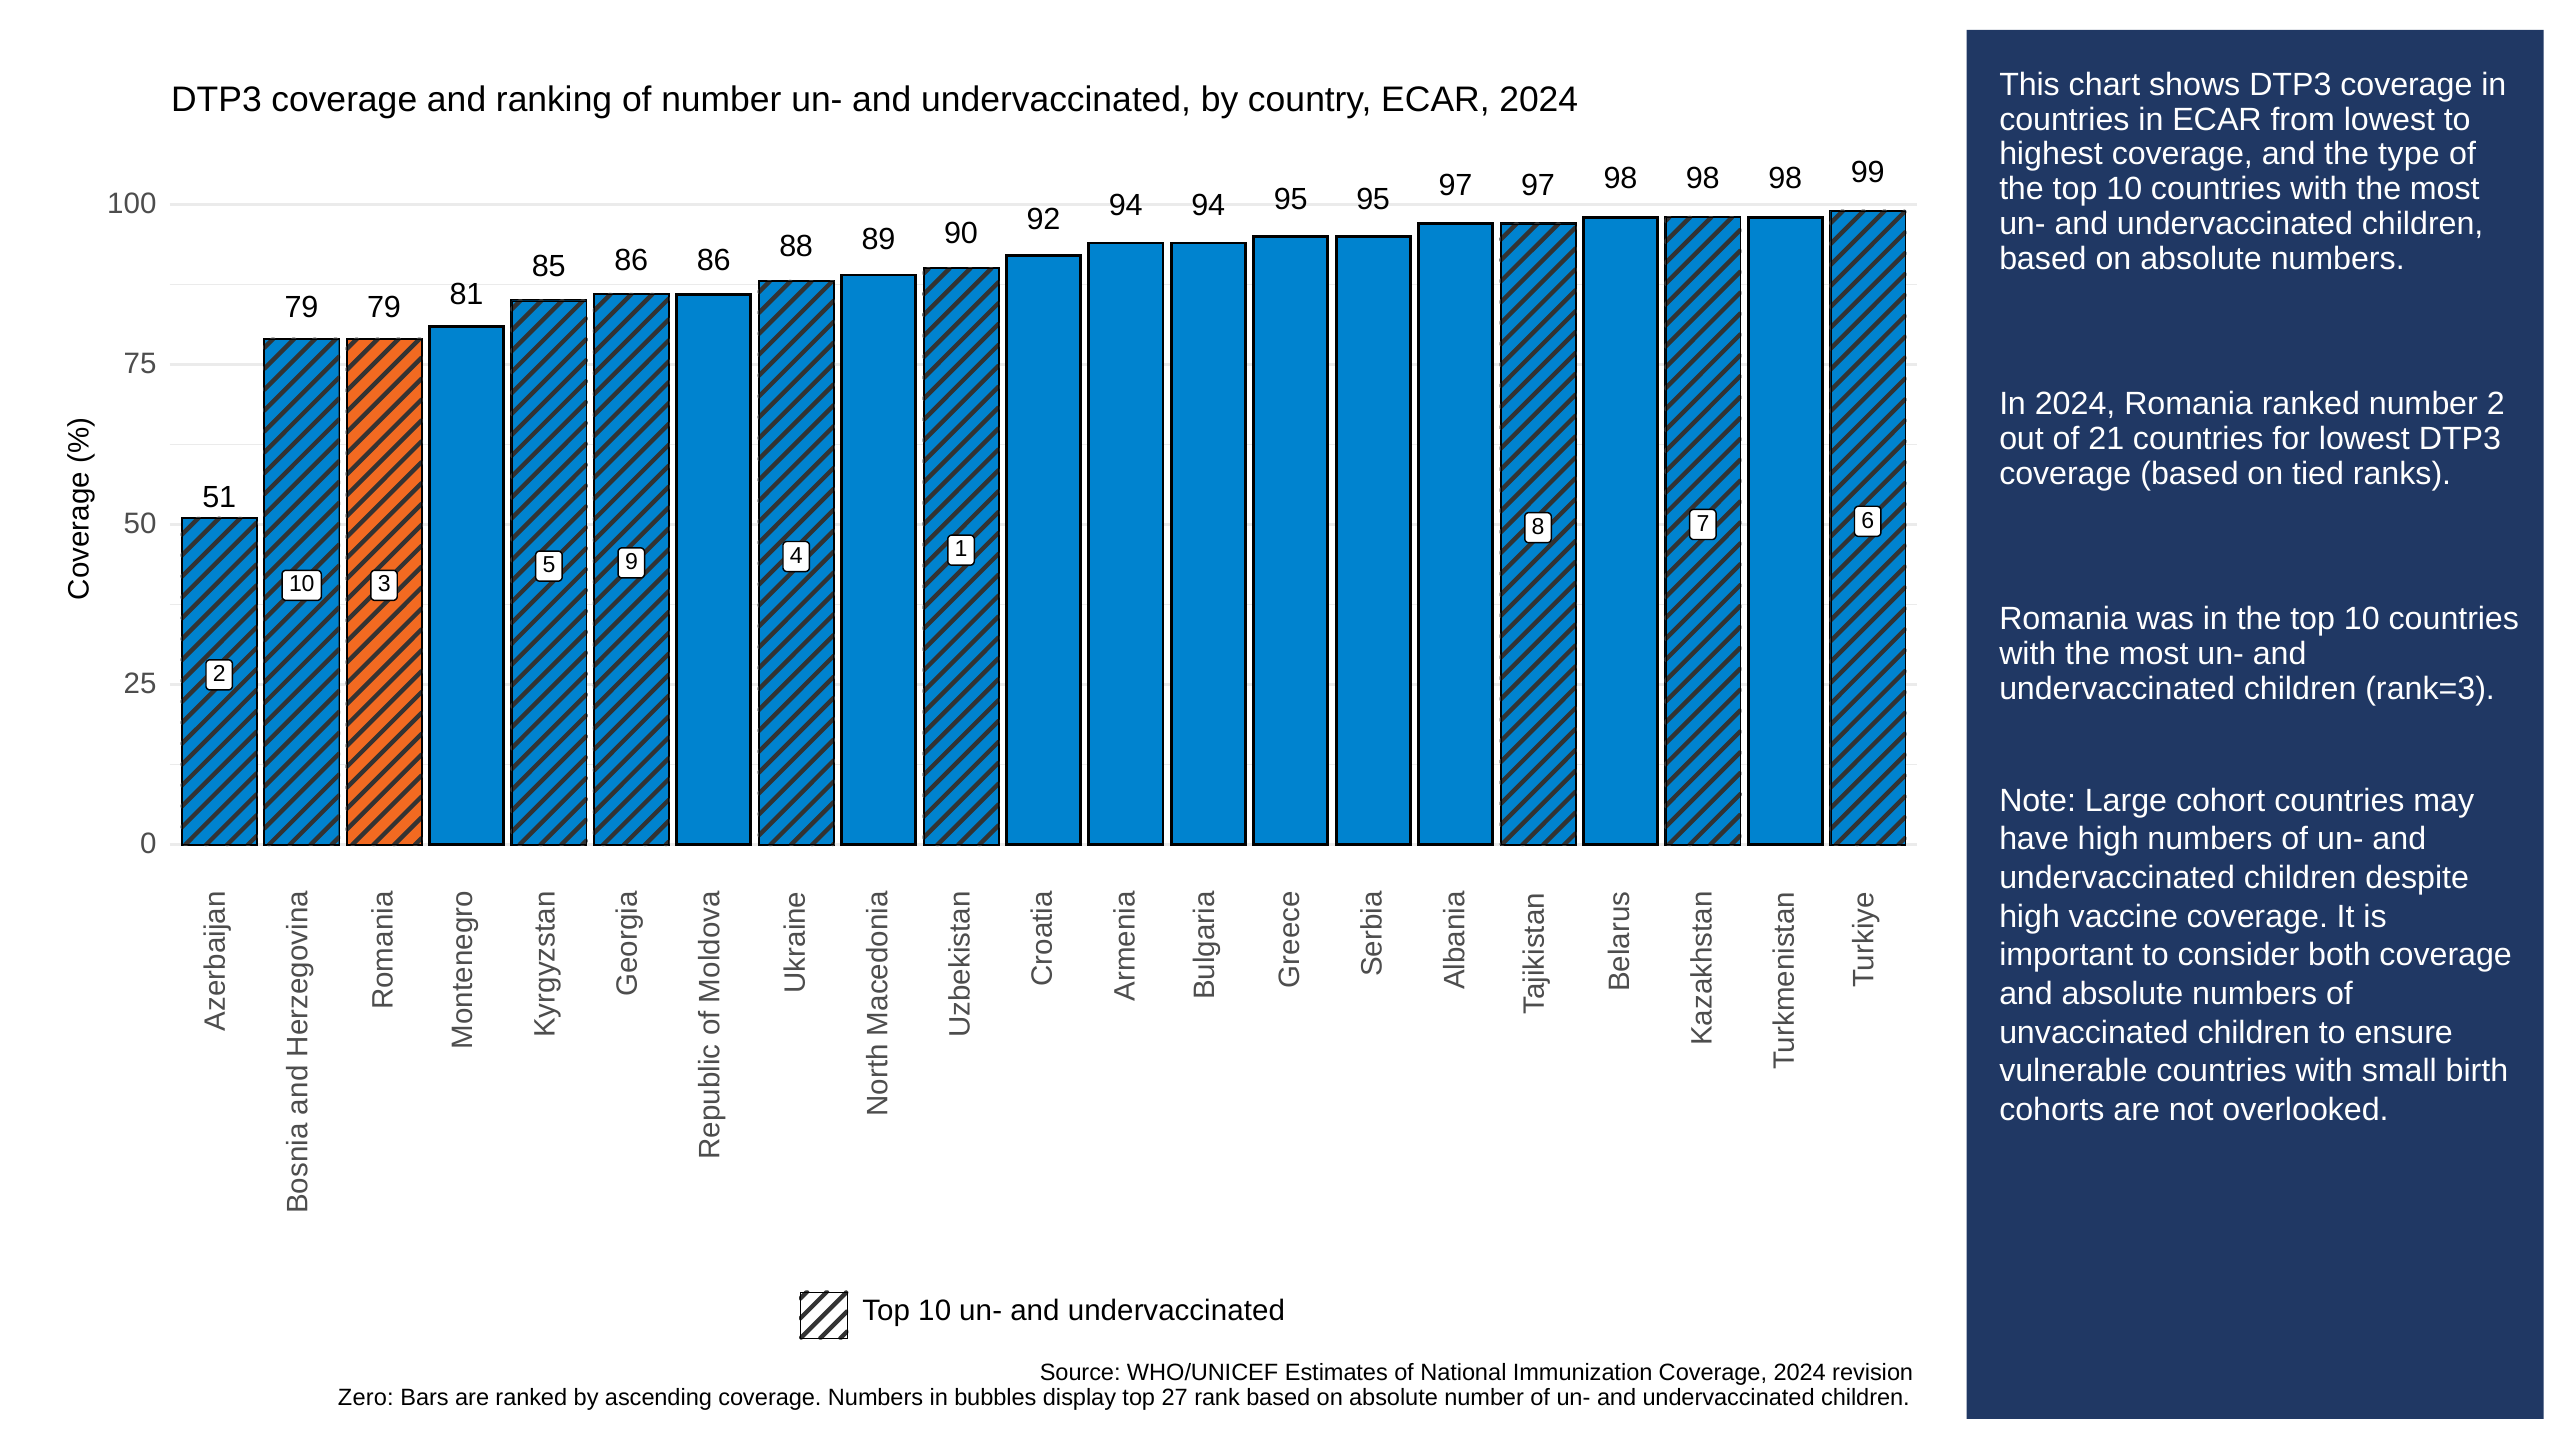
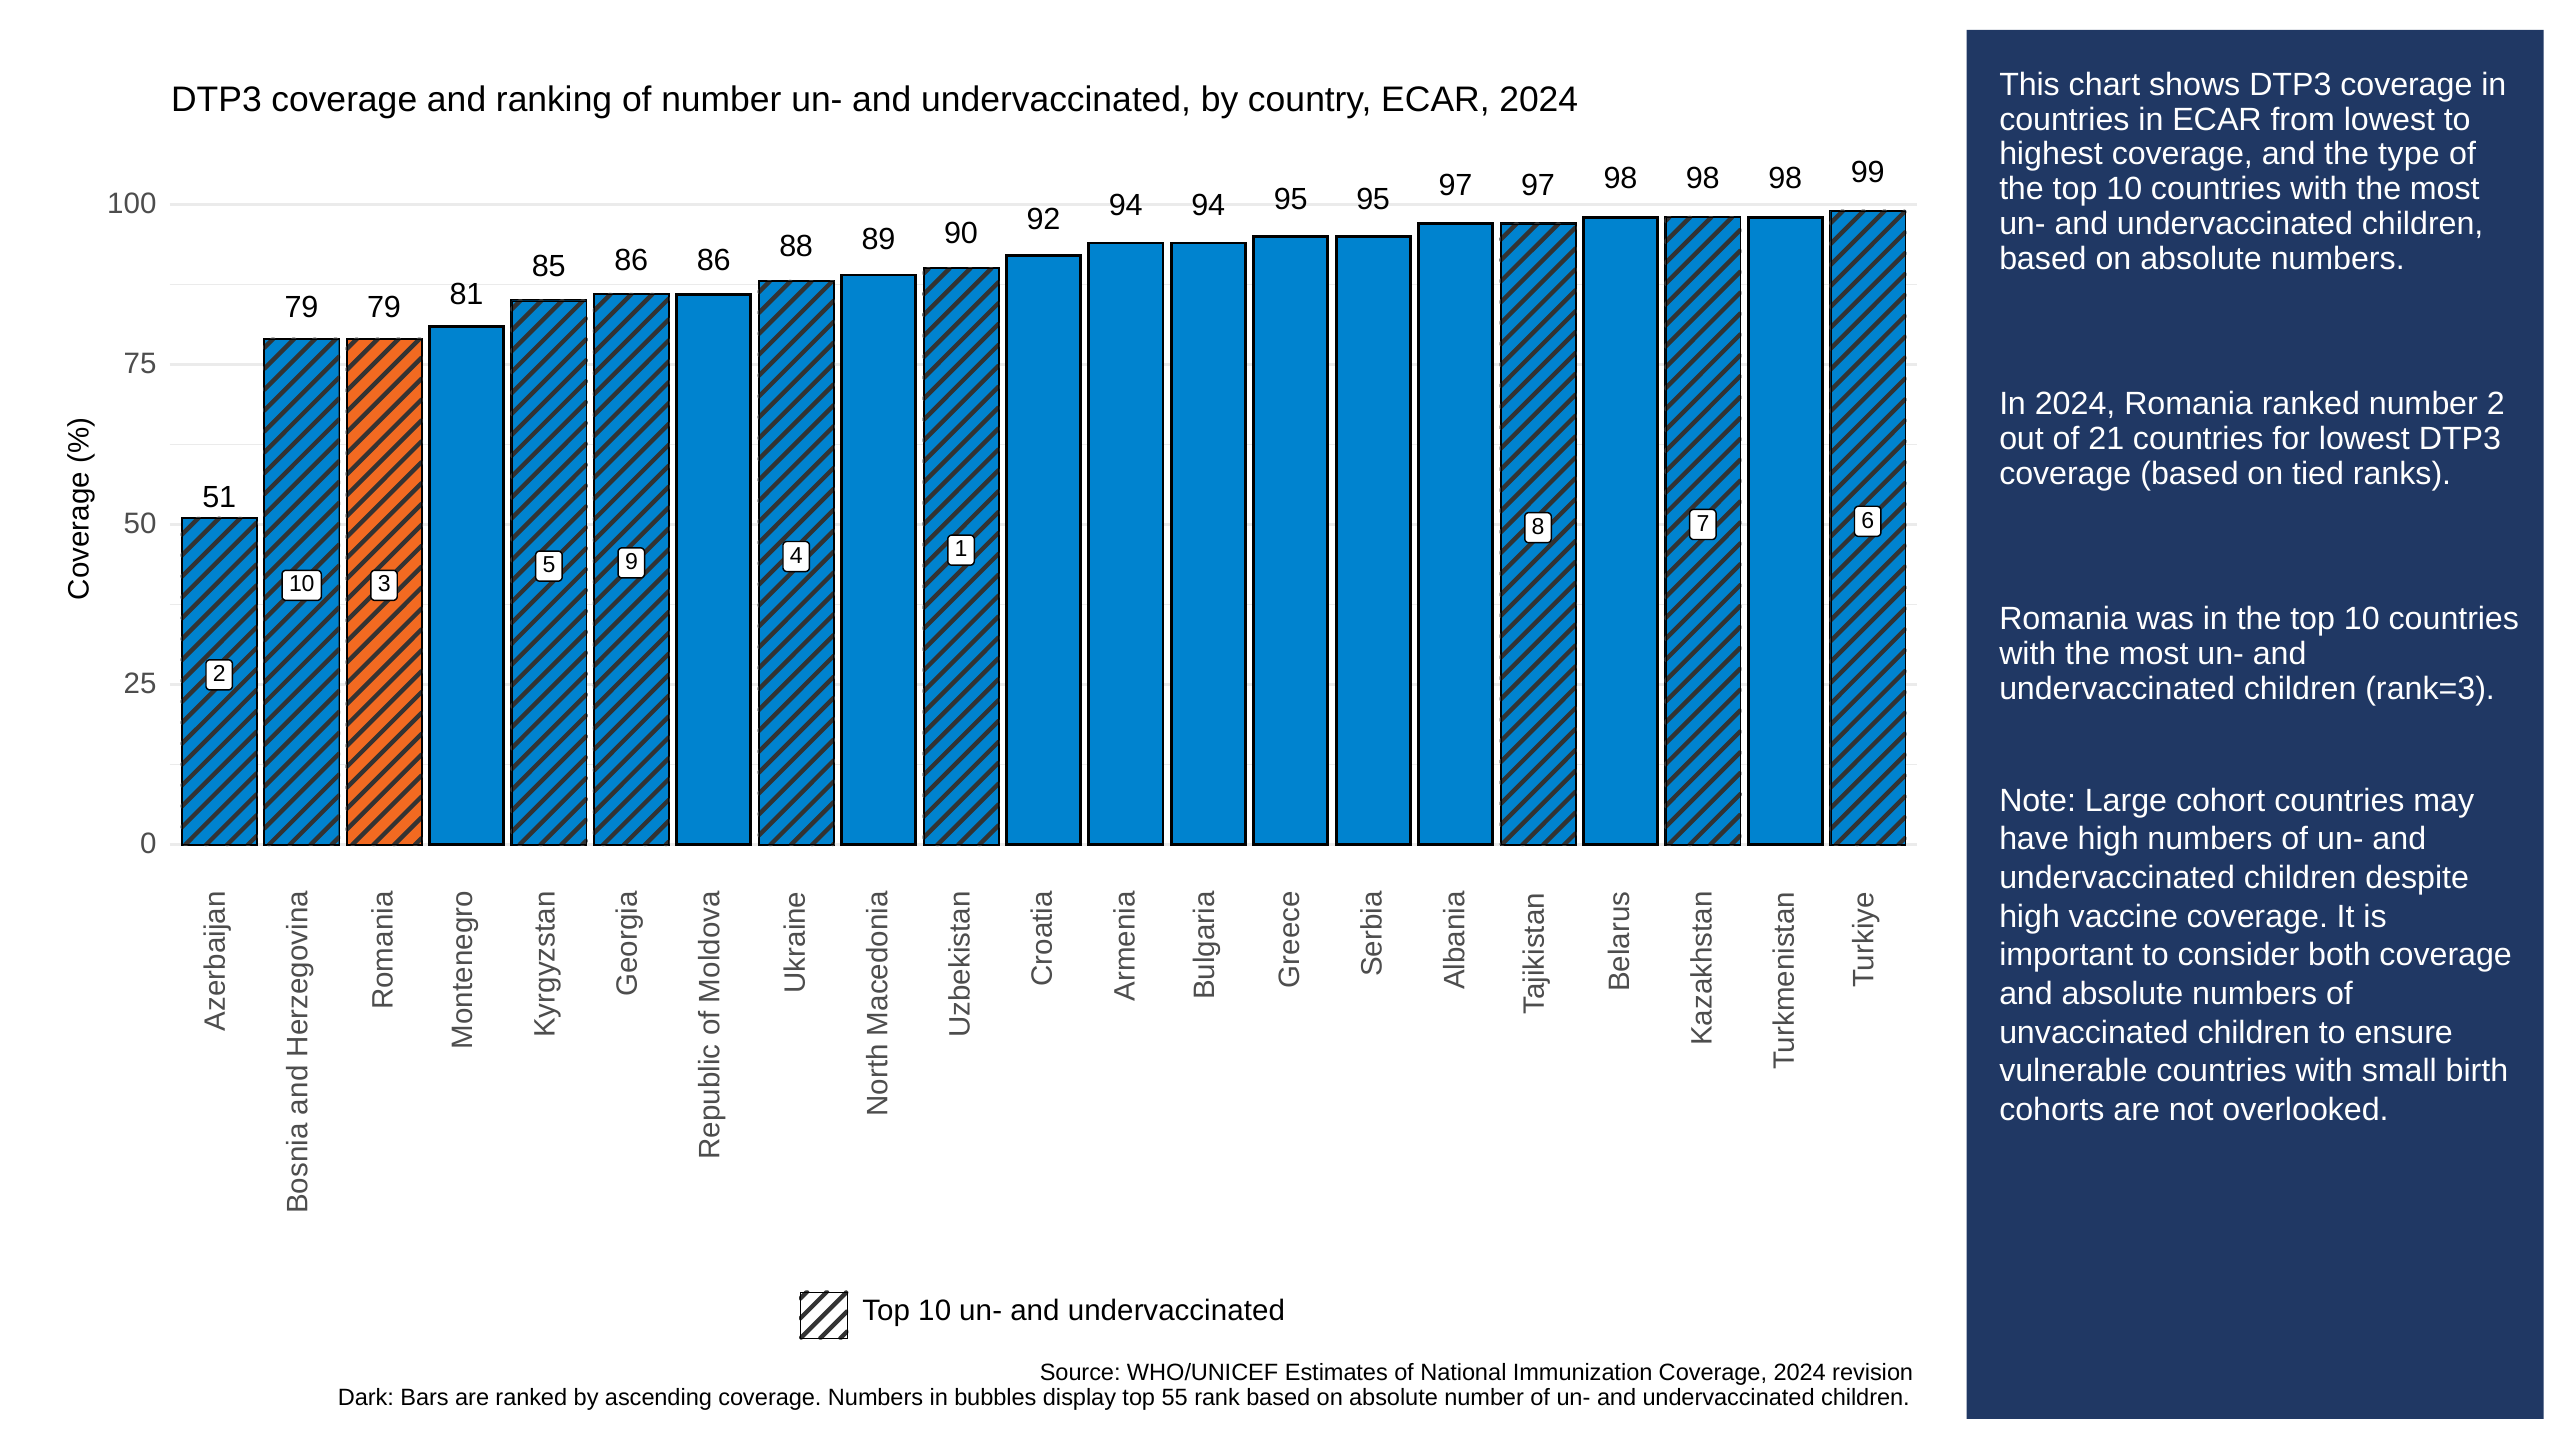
Zero: Zero -> Dark (366, 1398)
27: 27 -> 55 (1175, 1398)
